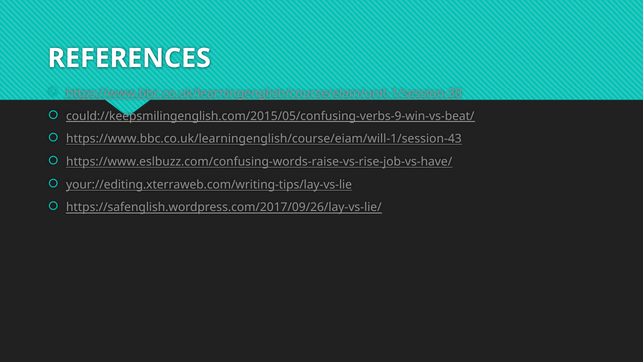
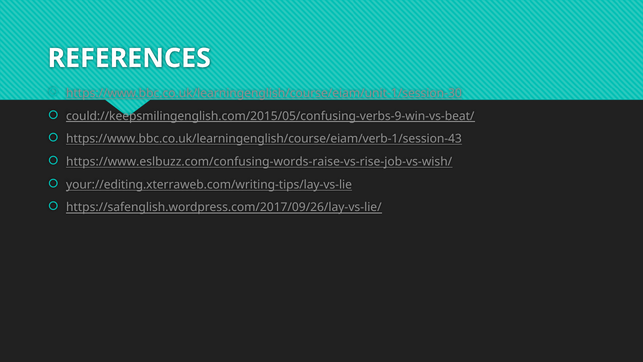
https://www.bbc.co.uk/learningenglish/course/eiam/will-1/session-43: https://www.bbc.co.uk/learningenglish/course/eiam/will-1/session-43 -> https://www.bbc.co.uk/learningenglish/course/eiam/verb-1/session-43 (264, 139)
https://www.eslbuzz.com/confusing-words-raise-vs-rise-job-vs-have/: https://www.eslbuzz.com/confusing-words-raise-vs-rise-job-vs-have/ -> https://www.eslbuzz.com/confusing-words-raise-vs-rise-job-vs-wish/ (259, 162)
